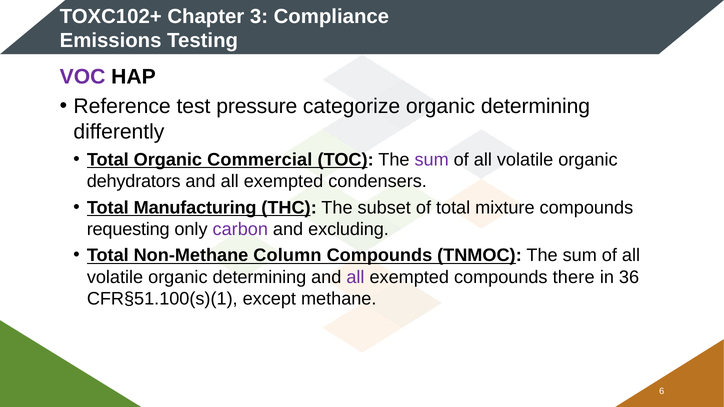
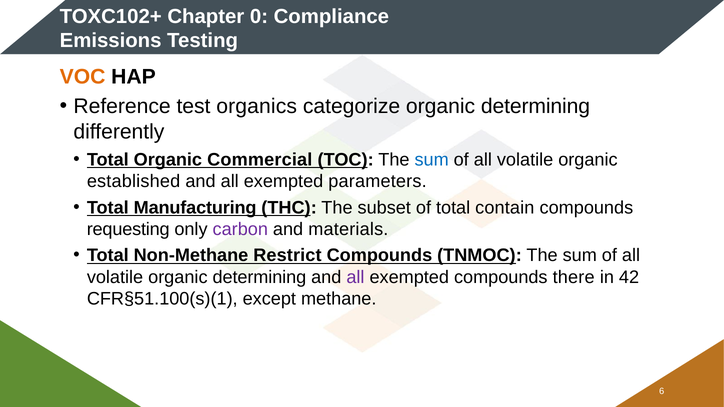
3: 3 -> 0 (259, 16)
VOC colour: purple -> orange (83, 77)
pressure: pressure -> organics (257, 106)
sum colour: purple -> blue (432, 160)
dehydrators: dehydrators -> established (134, 181)
condensers: condensers -> parameters (377, 181)
mixture: mixture -> contain (505, 208)
excluding: excluding -> materials (348, 229)
Column: Column -> Restrict (287, 256)
36: 36 -> 42 (629, 277)
